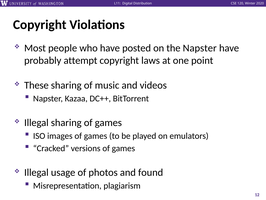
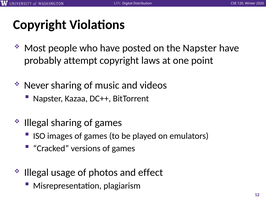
These: These -> Never (36, 85)
found: found -> effect (151, 172)
